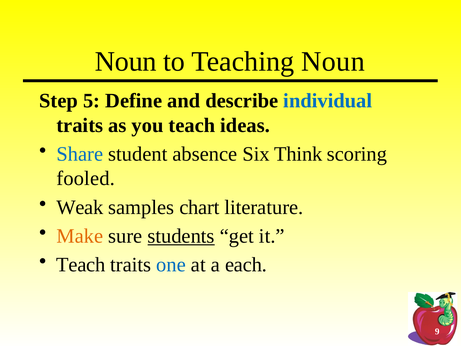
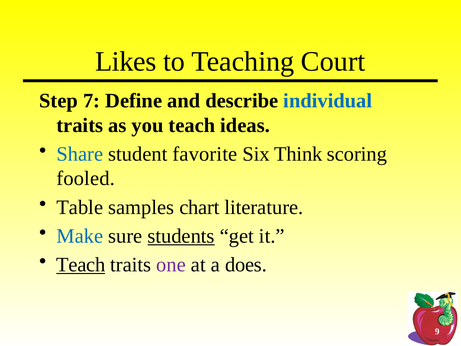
Noun: Noun -> Likes (126, 62)
Teaching Noun: Noun -> Court (333, 62)
5: 5 -> 7 (92, 101)
absence: absence -> favorite (205, 154)
Weak: Weak -> Table (80, 207)
Make colour: orange -> blue (80, 236)
Teach underline: none -> present (81, 265)
one colour: blue -> purple (171, 265)
each: each -> does (246, 265)
